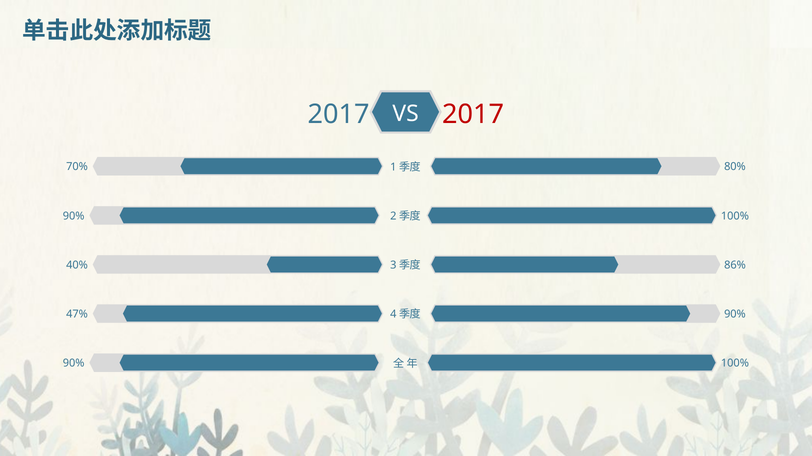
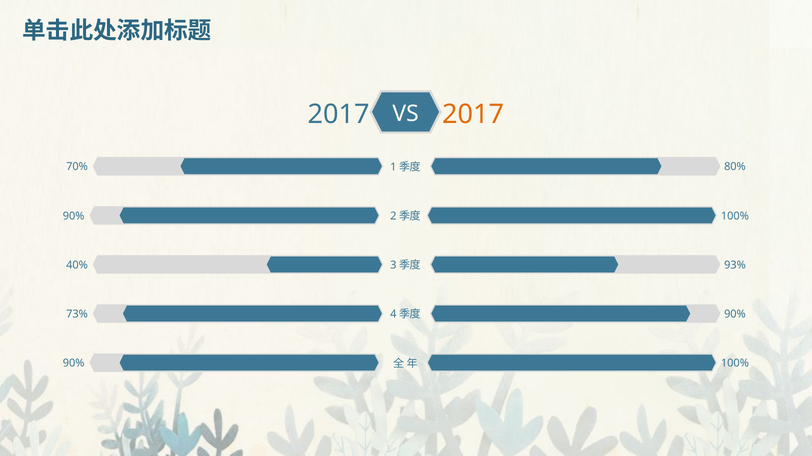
2017 colour: red -> orange (473, 115)
86%: 86% -> 93% (735, 265)
47%: 47% -> 73% (77, 315)
